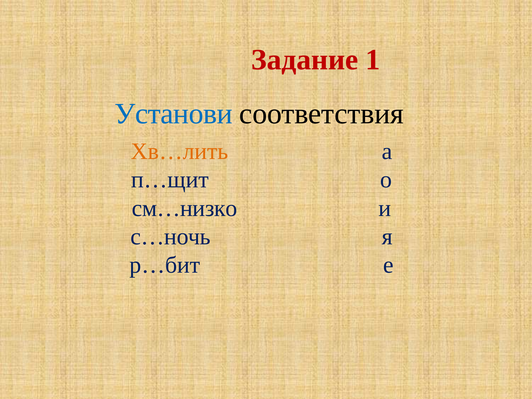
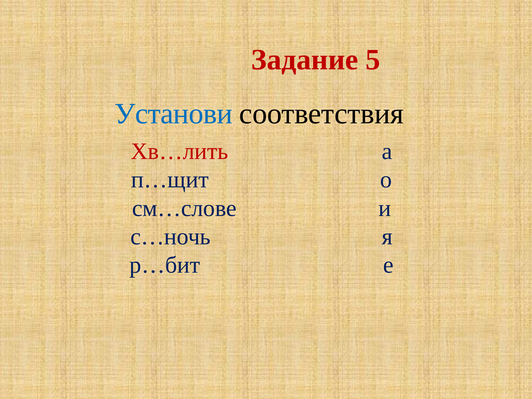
1: 1 -> 5 (373, 60)
Хв…лить colour: orange -> red (180, 151)
см…низко: см…низко -> см…слове (184, 208)
